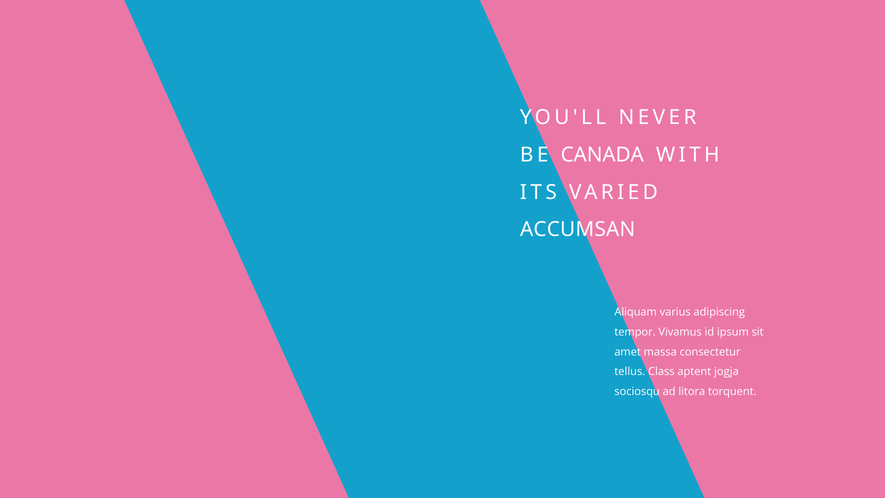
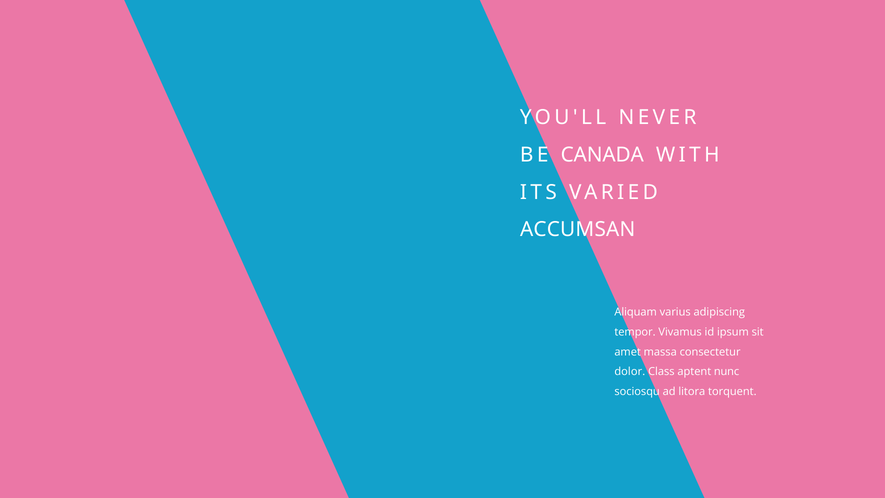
tellus: tellus -> dolor (630, 372)
jogja: jogja -> nunc (727, 372)
